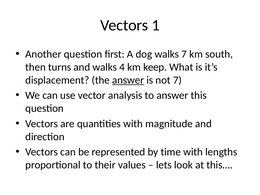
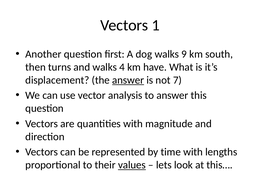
walks 7: 7 -> 9 (184, 54)
keep: keep -> have (155, 67)
values underline: none -> present (132, 165)
